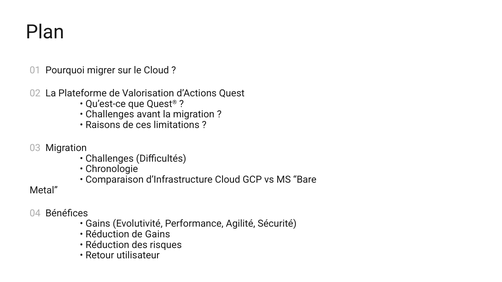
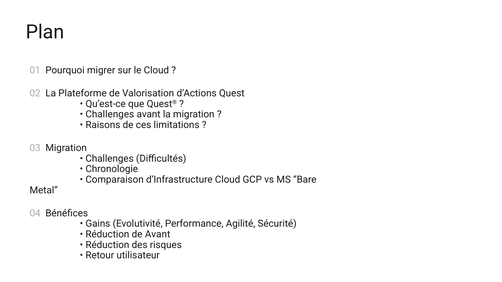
de Gains: Gains -> Avant (158, 235)
